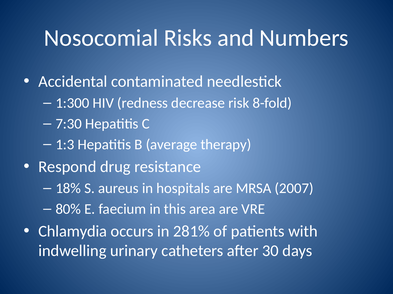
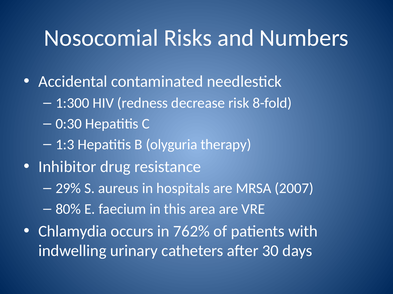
7:30: 7:30 -> 0:30 (69, 124)
average: average -> olyguria (172, 145)
Respond: Respond -> Inhibitor (67, 167)
18%: 18% -> 29% (68, 189)
281%: 281% -> 762% (191, 232)
